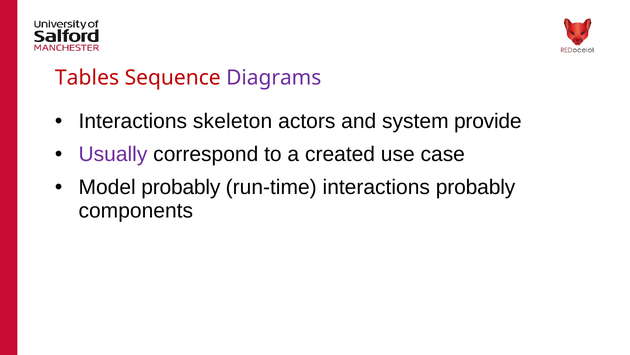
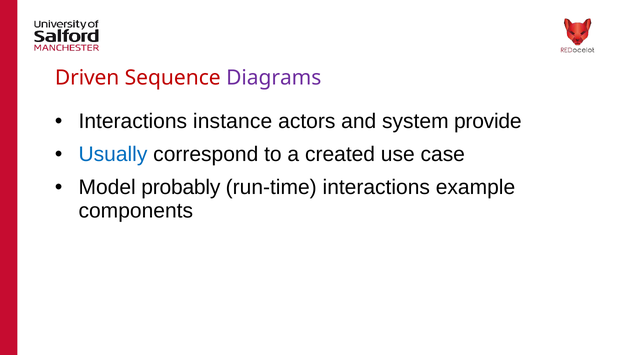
Tables: Tables -> Driven (87, 78)
skeleton: skeleton -> instance (233, 121)
Usually colour: purple -> blue (113, 154)
interactions probably: probably -> example (475, 187)
